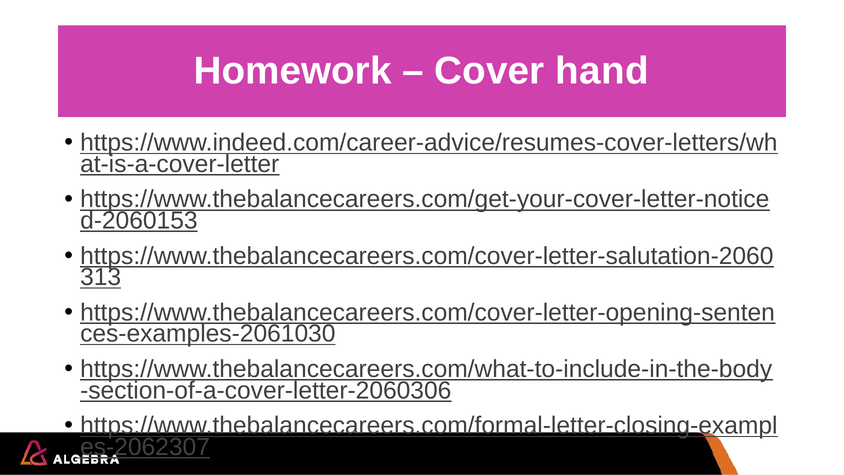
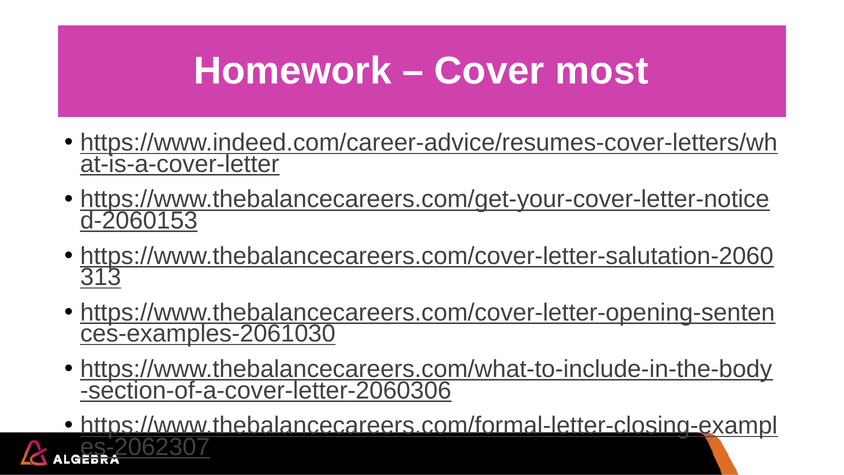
hand: hand -> most (602, 71)
